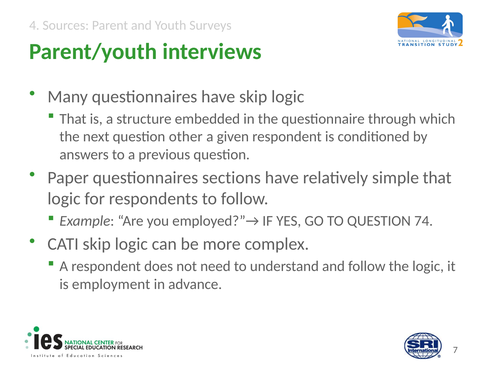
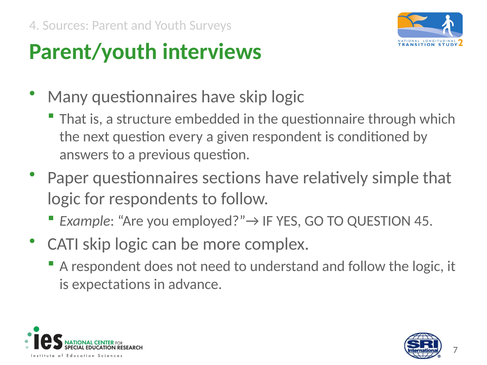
other: other -> every (186, 137)
74: 74 -> 45 (424, 221)
employment: employment -> expectations (111, 284)
